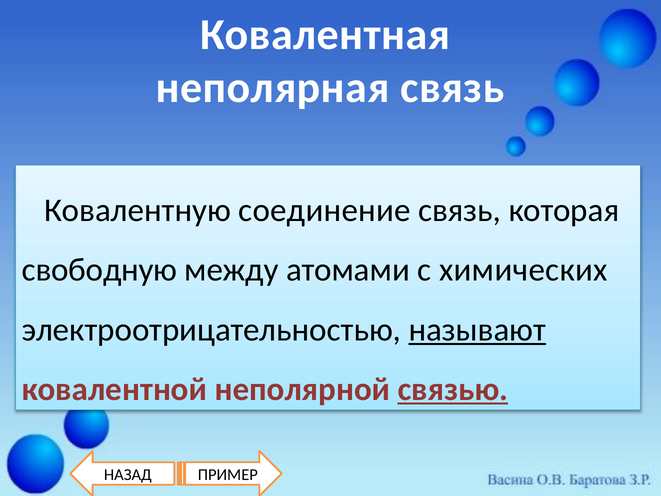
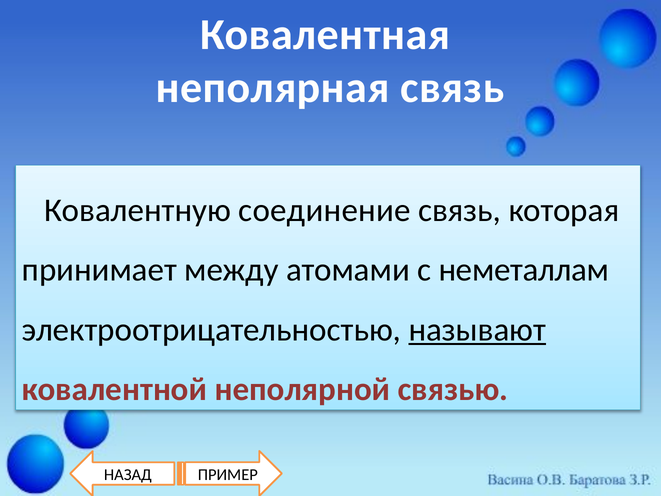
свободную: свободную -> принимает (99, 270)
химических: химических -> неметаллам (524, 270)
связью underline: present -> none (453, 389)
